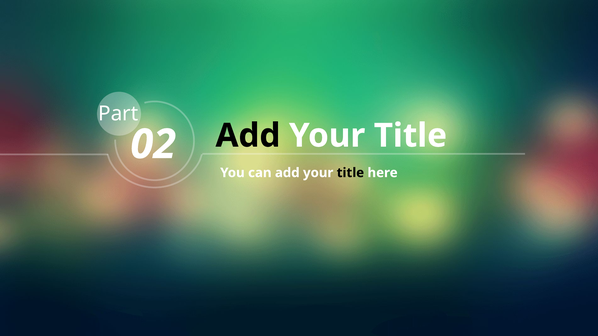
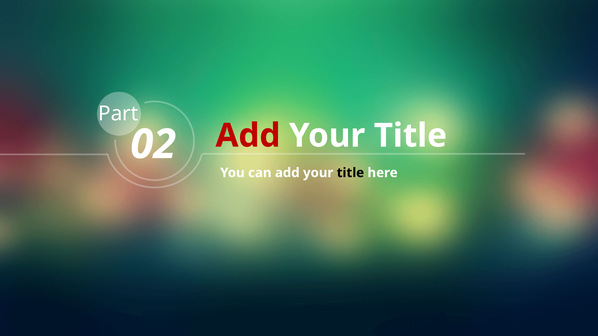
Add colour: black -> red (248, 136)
